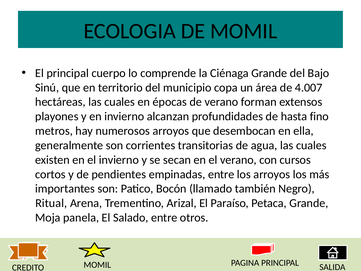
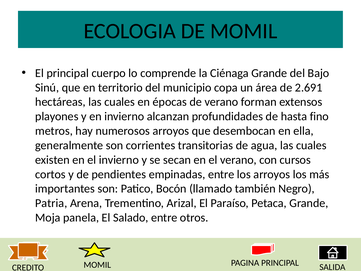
4.007: 4.007 -> 2.691 (309, 87)
Ritual: Ritual -> Patria (51, 203)
